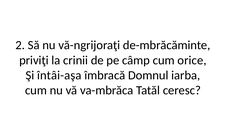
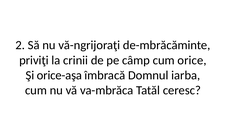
întâi-aşa: întâi-aşa -> orice-aşa (59, 75)
